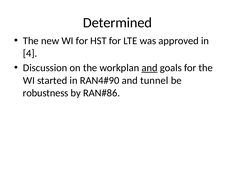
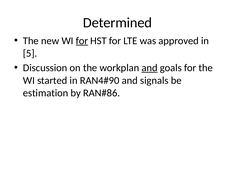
for underline: none -> present (82, 41)
4: 4 -> 5 (30, 53)
tunnel: tunnel -> signals (154, 81)
robustness: robustness -> estimation (46, 93)
